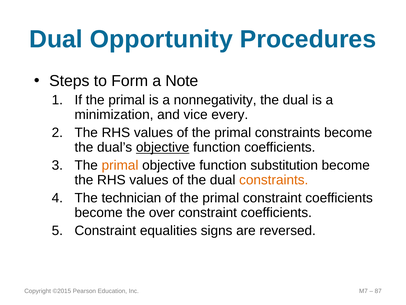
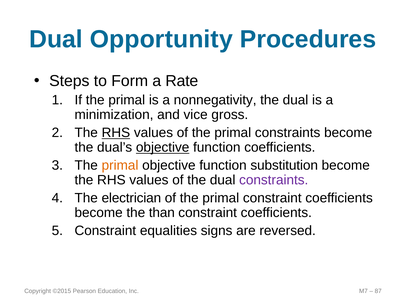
Note: Note -> Rate (182, 81)
every: every -> gross (230, 115)
RHS underline: none -> present (116, 133)
constraints colour: orange -> purple (274, 180)
technician: technician -> electrician (131, 198)
over: over -> than (162, 212)
